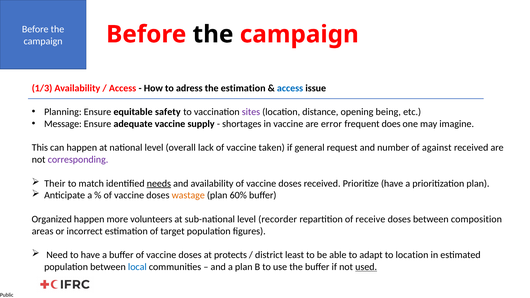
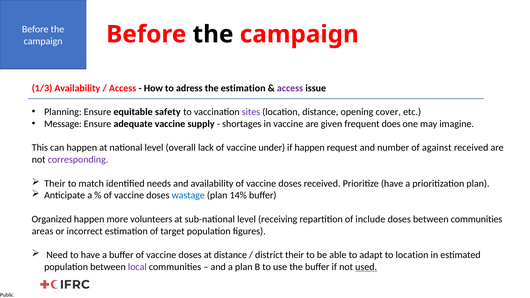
access colour: blue -> purple (290, 88)
being: being -> cover (388, 112)
error: error -> given (331, 124)
taken: taken -> under (272, 148)
if general: general -> happen (310, 148)
needs underline: present -> none (159, 183)
wastage colour: orange -> blue (188, 195)
60%: 60% -> 14% (238, 195)
recorder: recorder -> receiving (278, 219)
receive: receive -> include (370, 219)
between composition: composition -> communities (477, 219)
at protects: protects -> distance (230, 255)
district least: least -> their (295, 255)
local colour: blue -> purple (137, 267)
